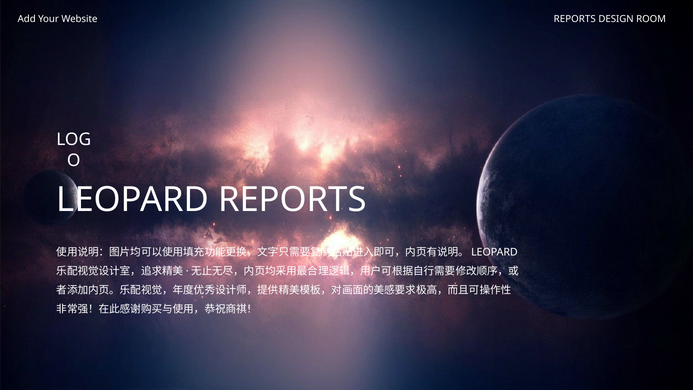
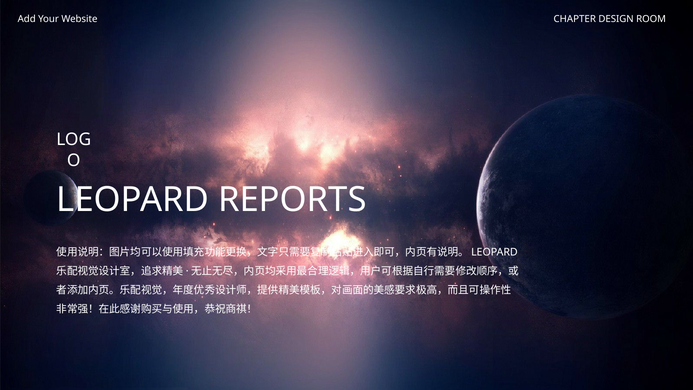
Website REPORTS: REPORTS -> CHAPTER (575, 19)
